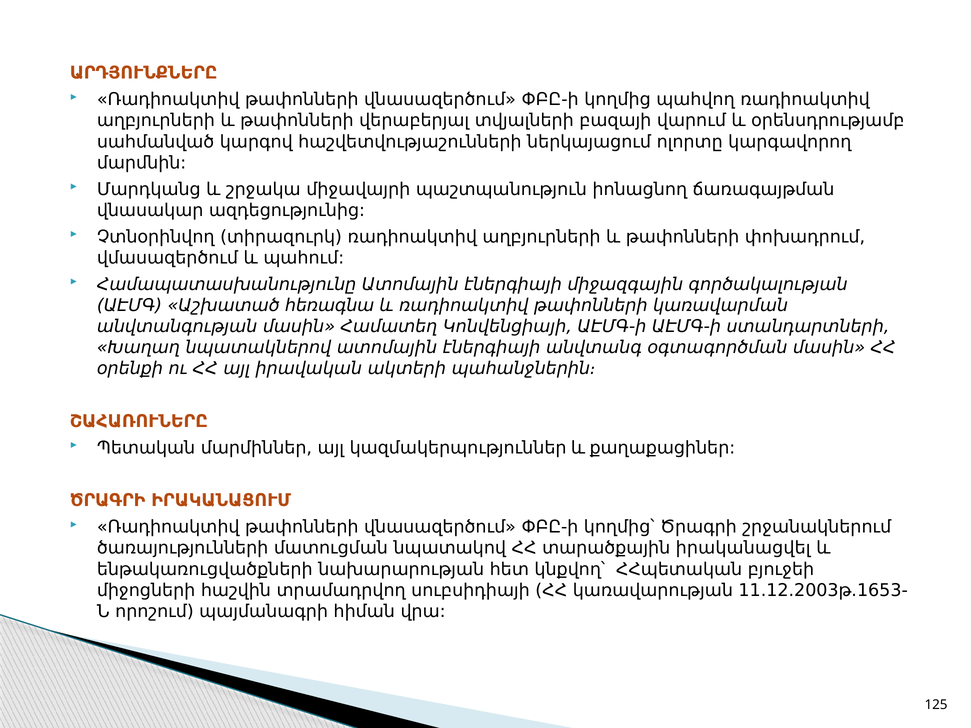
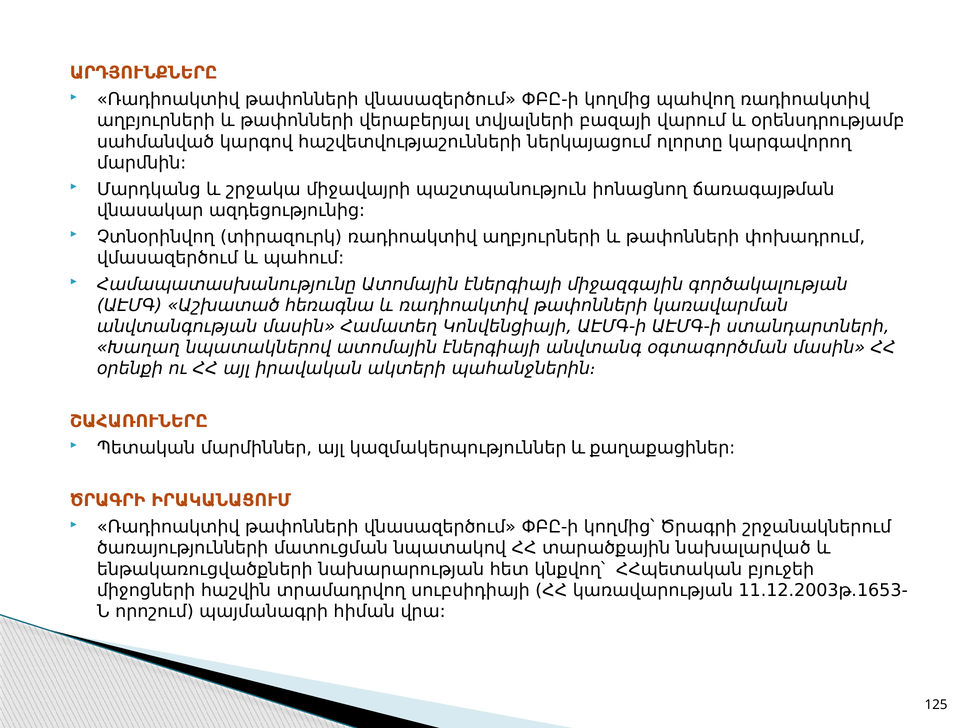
իրականացվել: իրականացվել -> նախալարված (743, 548)
